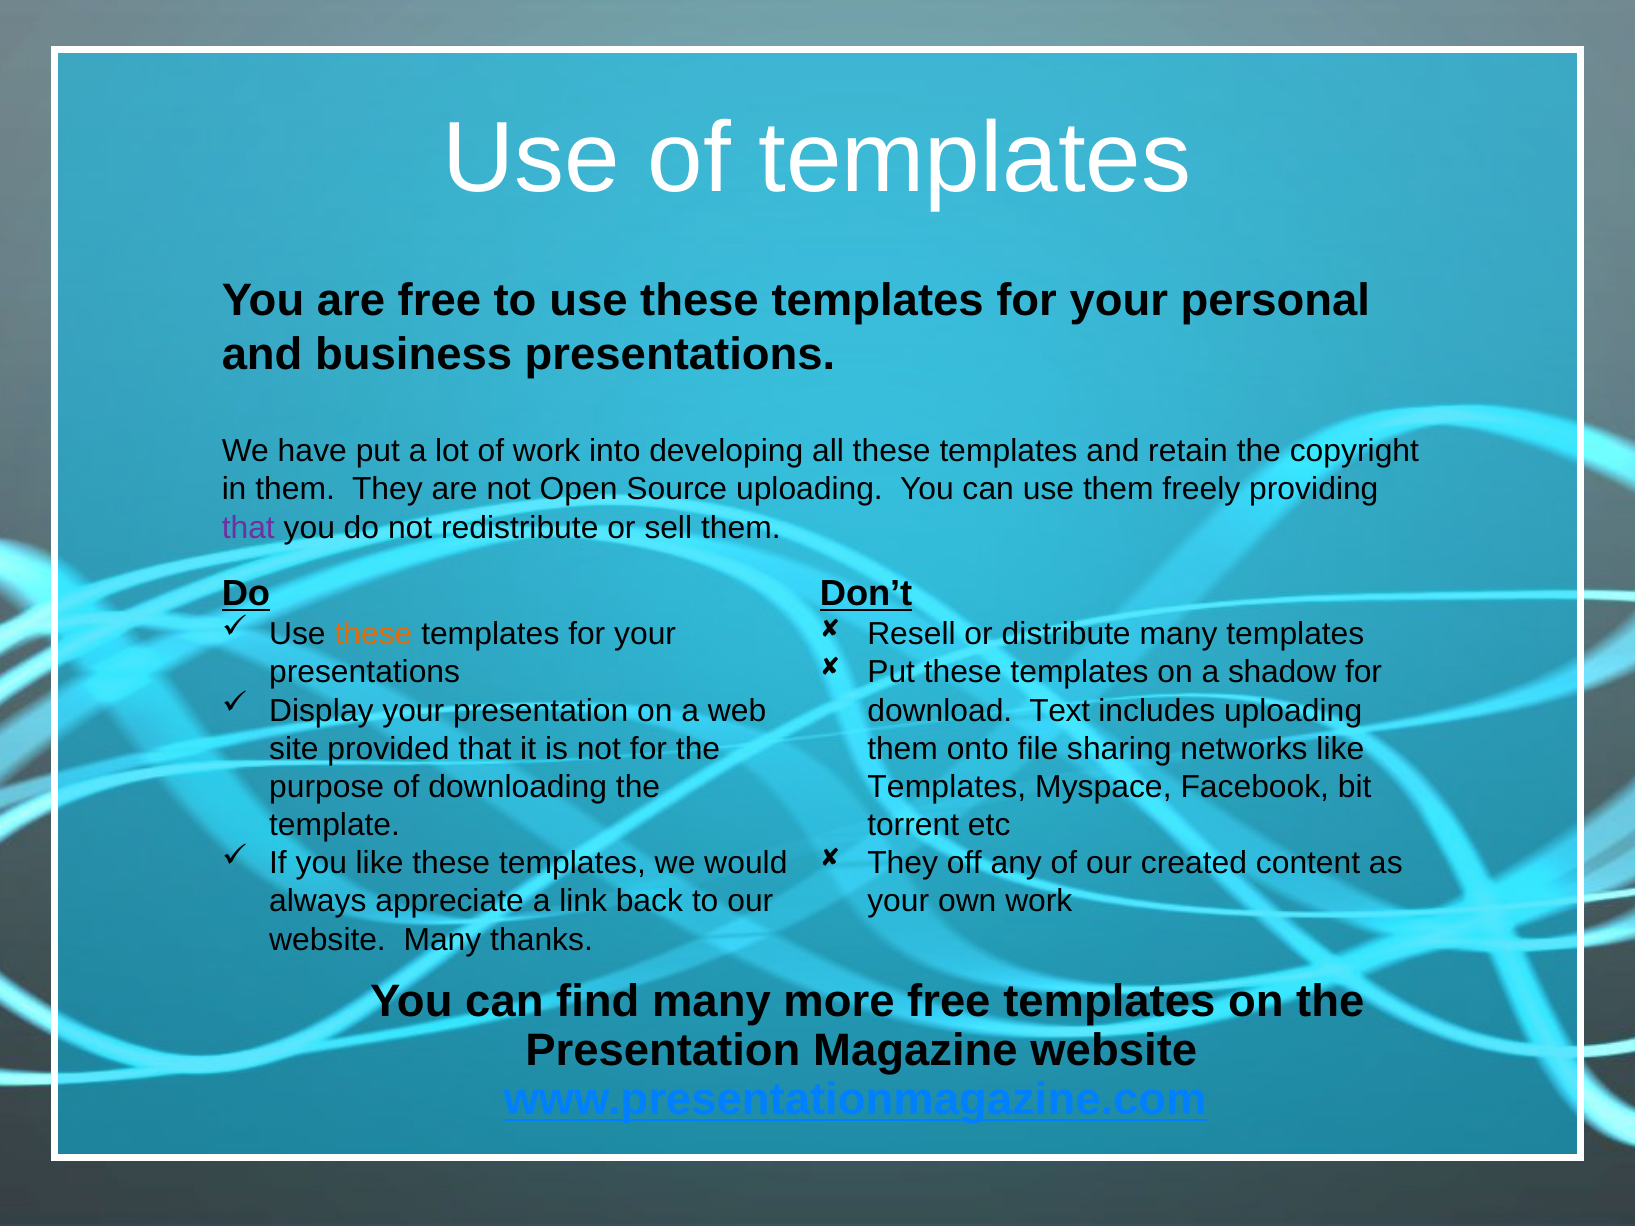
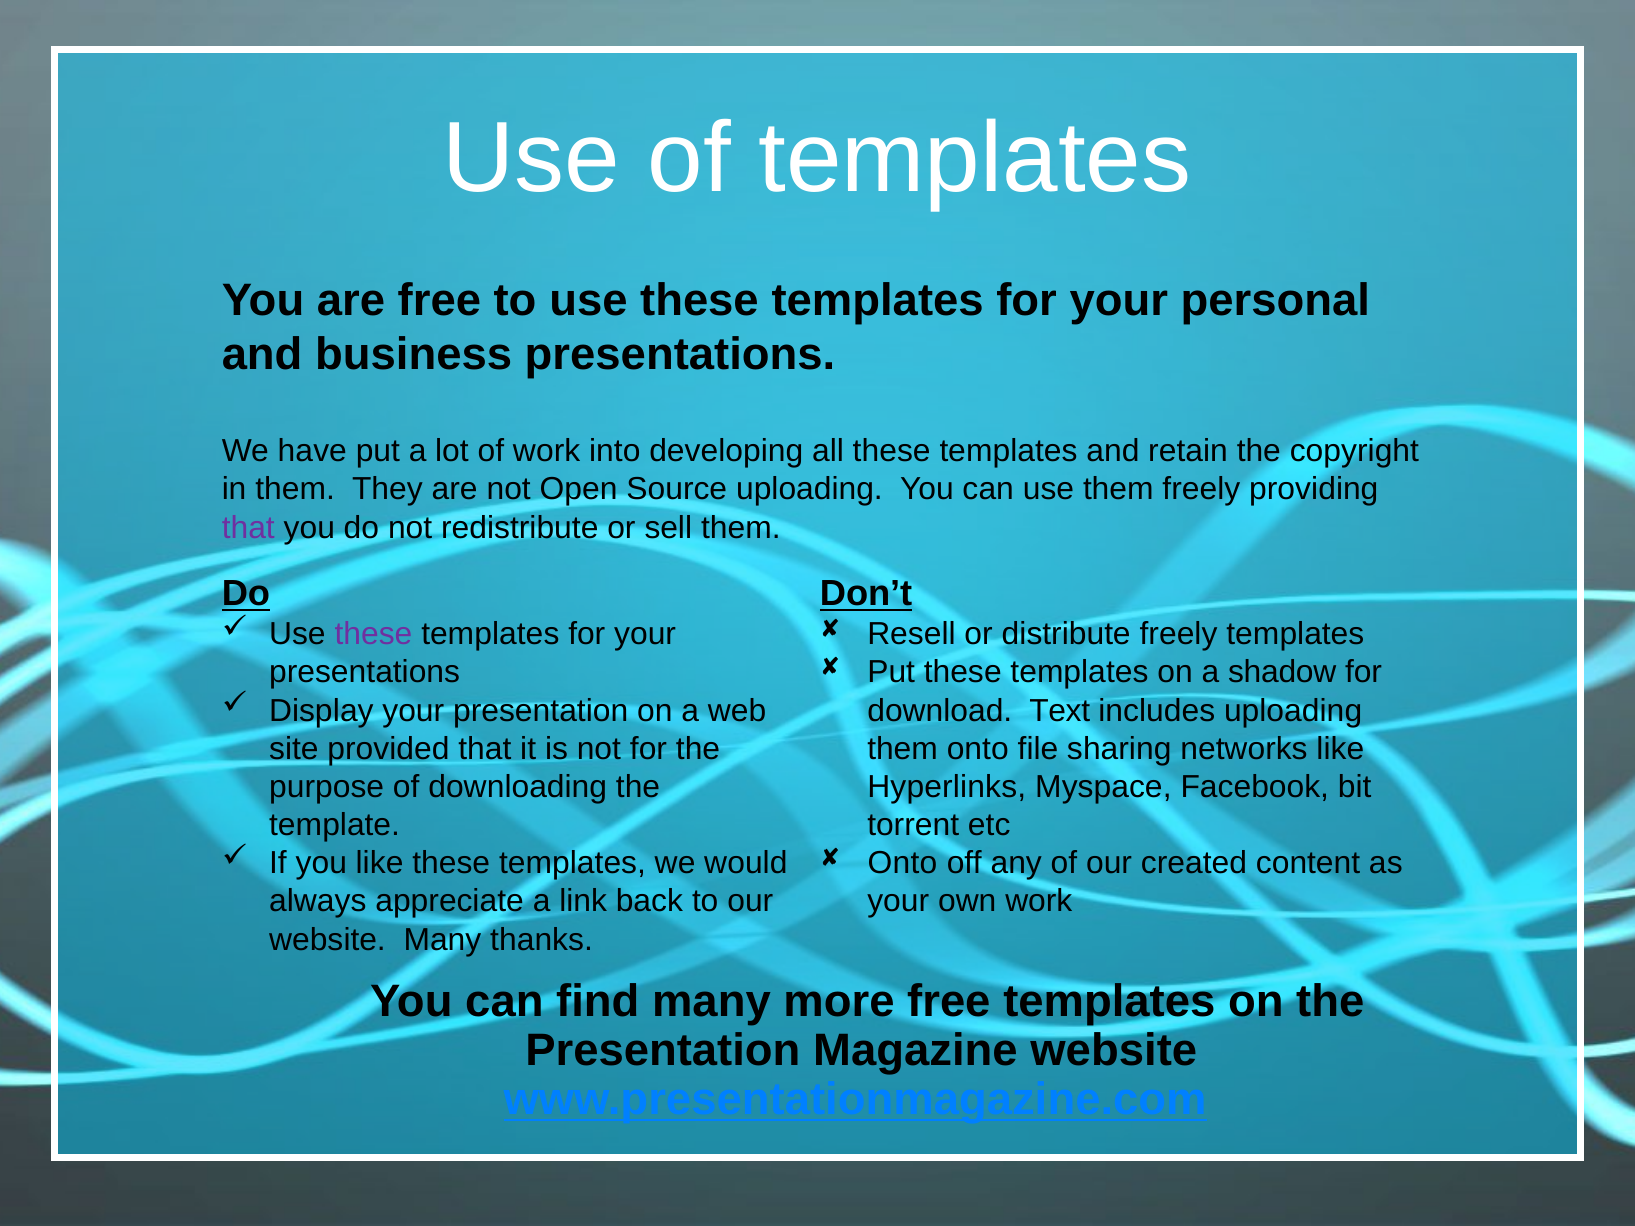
these colour: orange -> purple (373, 634)
distribute many: many -> freely (1179, 634)
Templates: Templates -> Hyperlinks (947, 787)
They: They -> Onto (902, 863)
